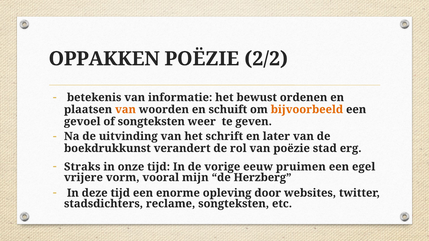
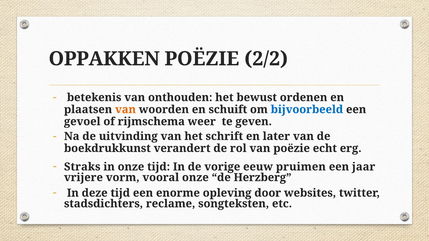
informatie: informatie -> onthouden (180, 98)
bijvoorbeeld colour: orange -> blue (307, 110)
of songteksten: songteksten -> rijmschema (151, 122)
stad: stad -> echt (325, 148)
egel: egel -> jaar (364, 167)
vooral mijn: mijn -> onze (195, 178)
